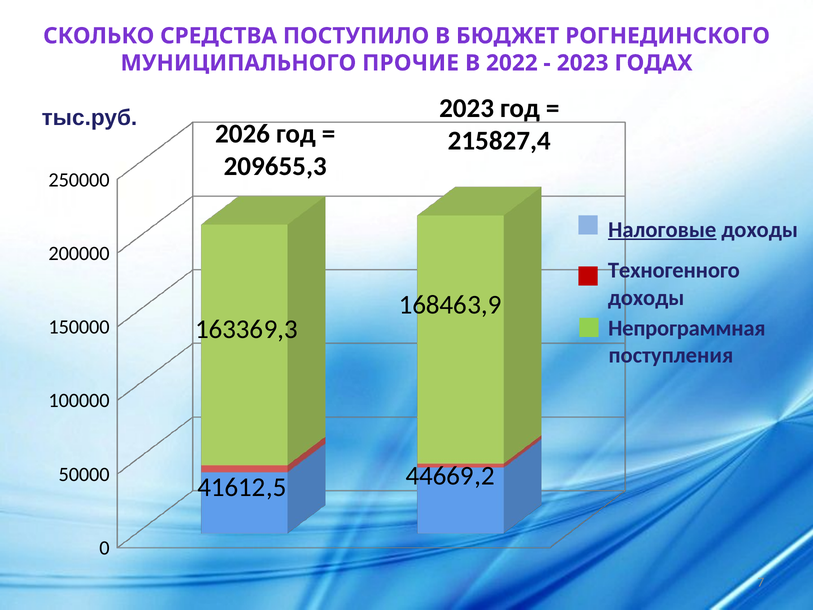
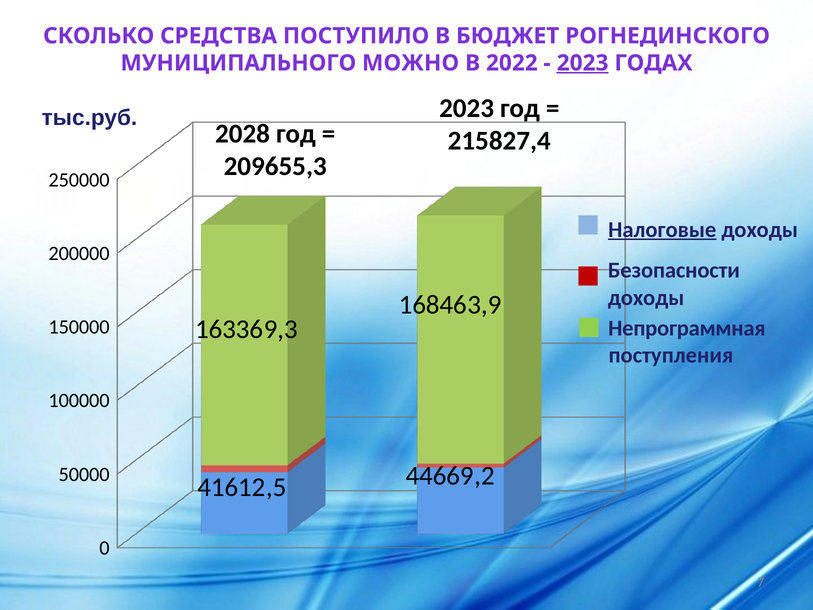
ПРОЧИЕ: ПРОЧИЕ -> МОЖНО (411, 63)
2023 underline: none -> present (583, 63)
2026: 2026 -> 2028 (243, 134)
Техногенного: Техногенного -> Безопасности (674, 270)
